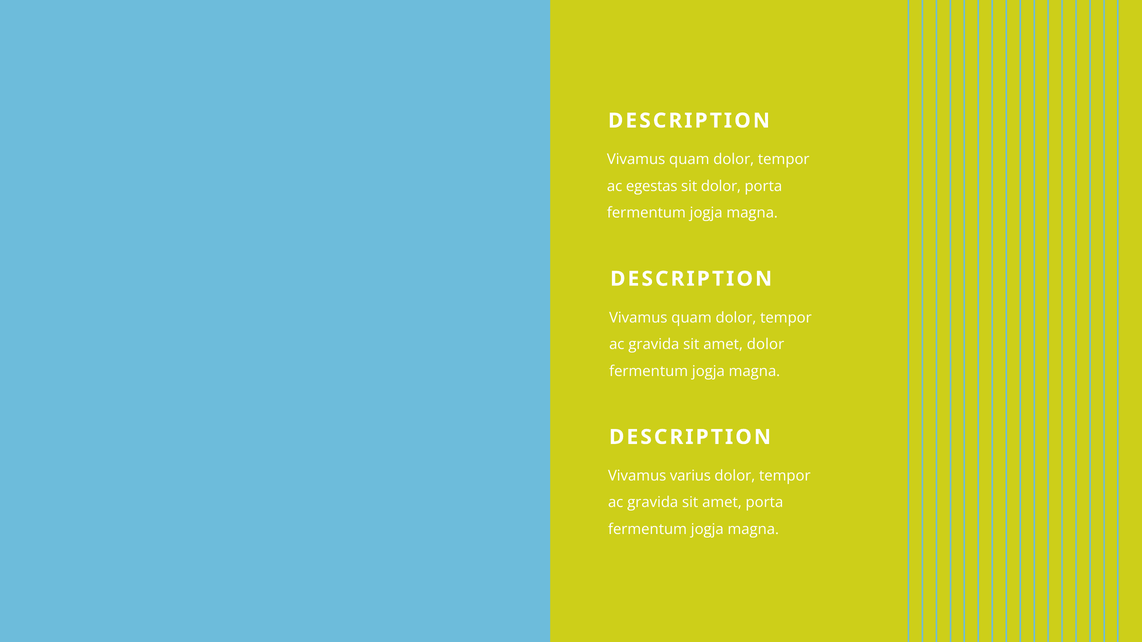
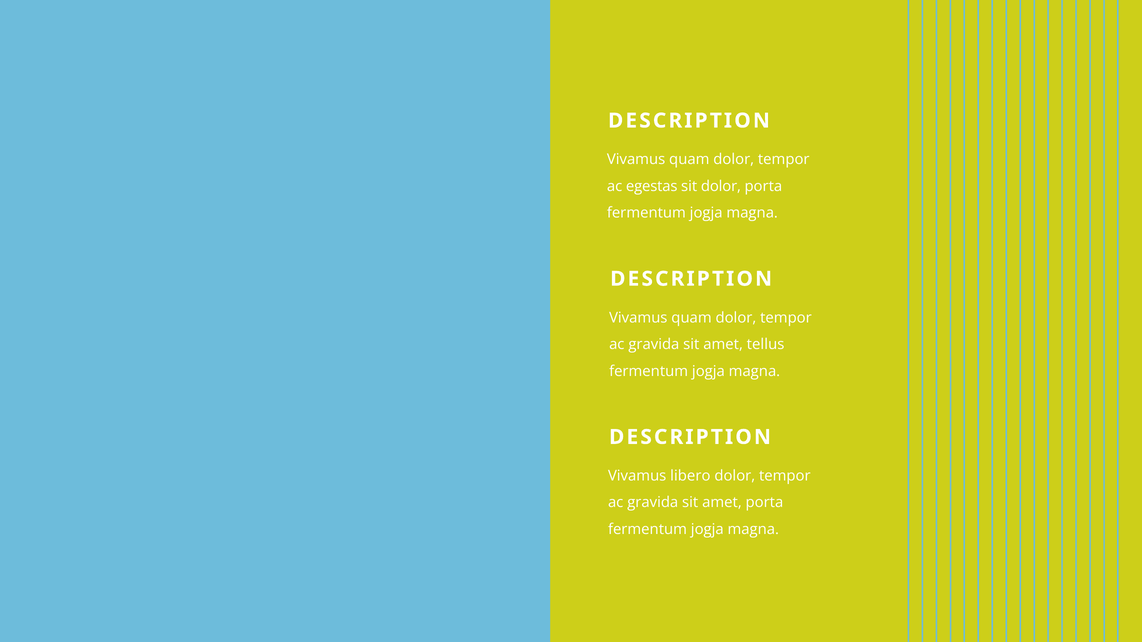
amet dolor: dolor -> tellus (766, 345)
varius: varius -> libero (690, 476)
